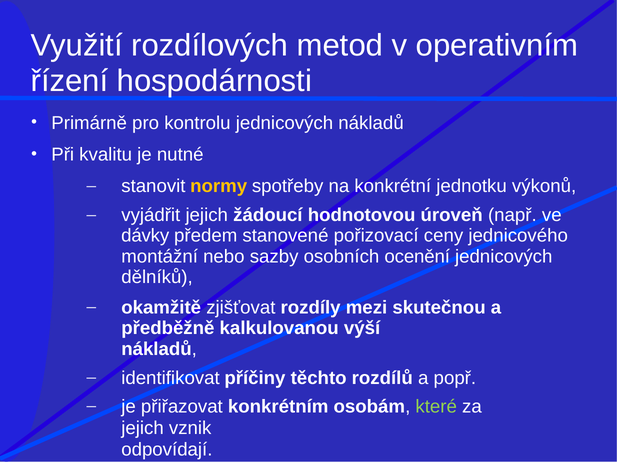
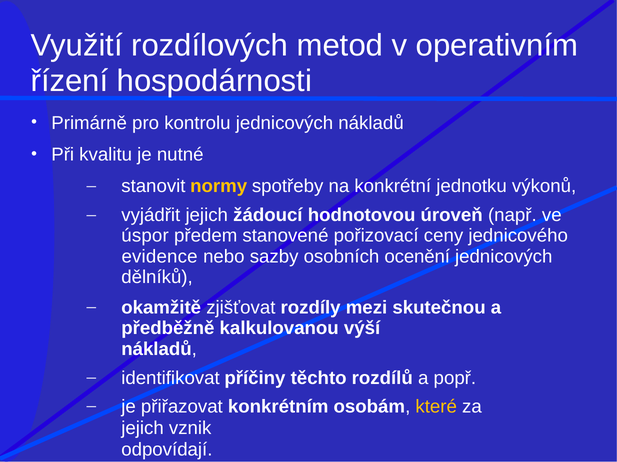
dávky: dávky -> úspor (145, 236)
montážní: montážní -> evidence (160, 257)
které colour: light green -> yellow (436, 407)
